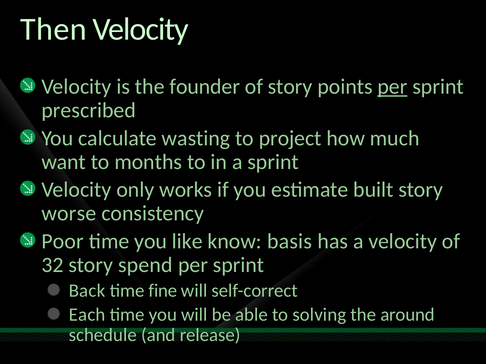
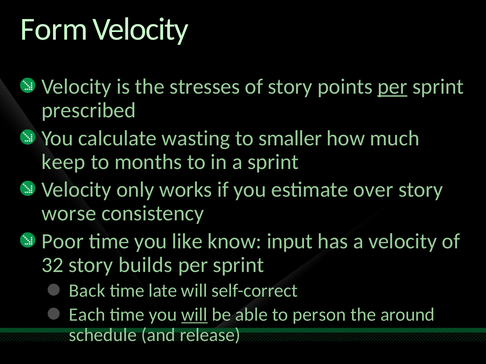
Then: Then -> Form (54, 29)
founder: founder -> stresses (205, 87)
project: project -> smaller (290, 138)
want: want -> keep (63, 162)
built: built -> over (373, 190)
basis: basis -> input (290, 242)
spend: spend -> builds (145, 265)
fine: fine -> late (163, 291)
will underline: none -> present (194, 315)
solving: solving -> person (319, 315)
